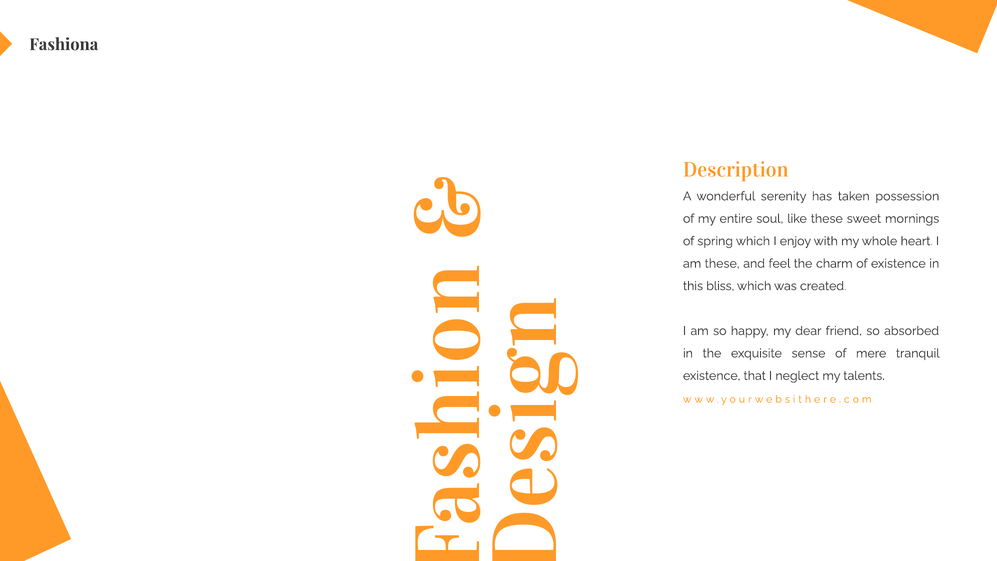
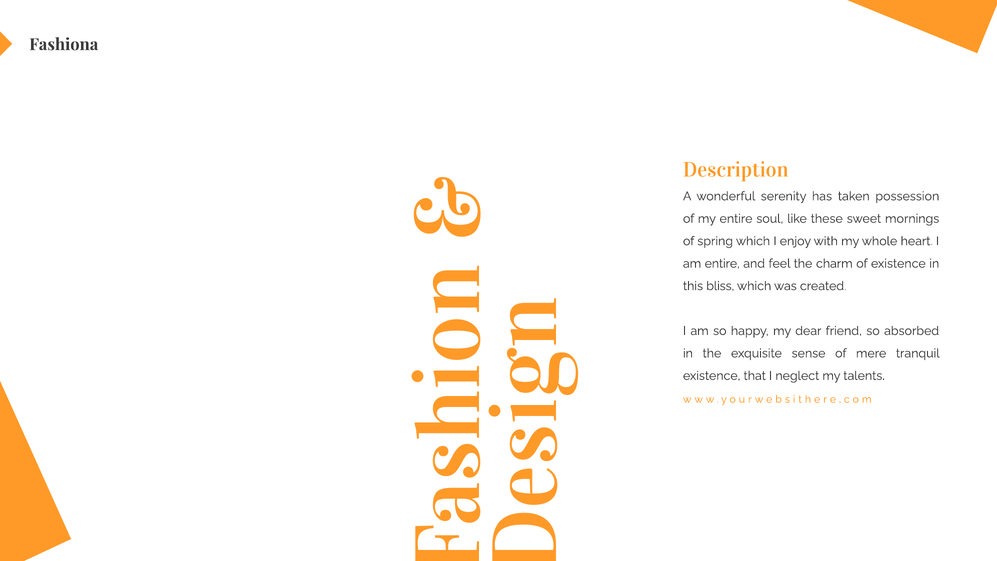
am these: these -> entire (722, 263)
